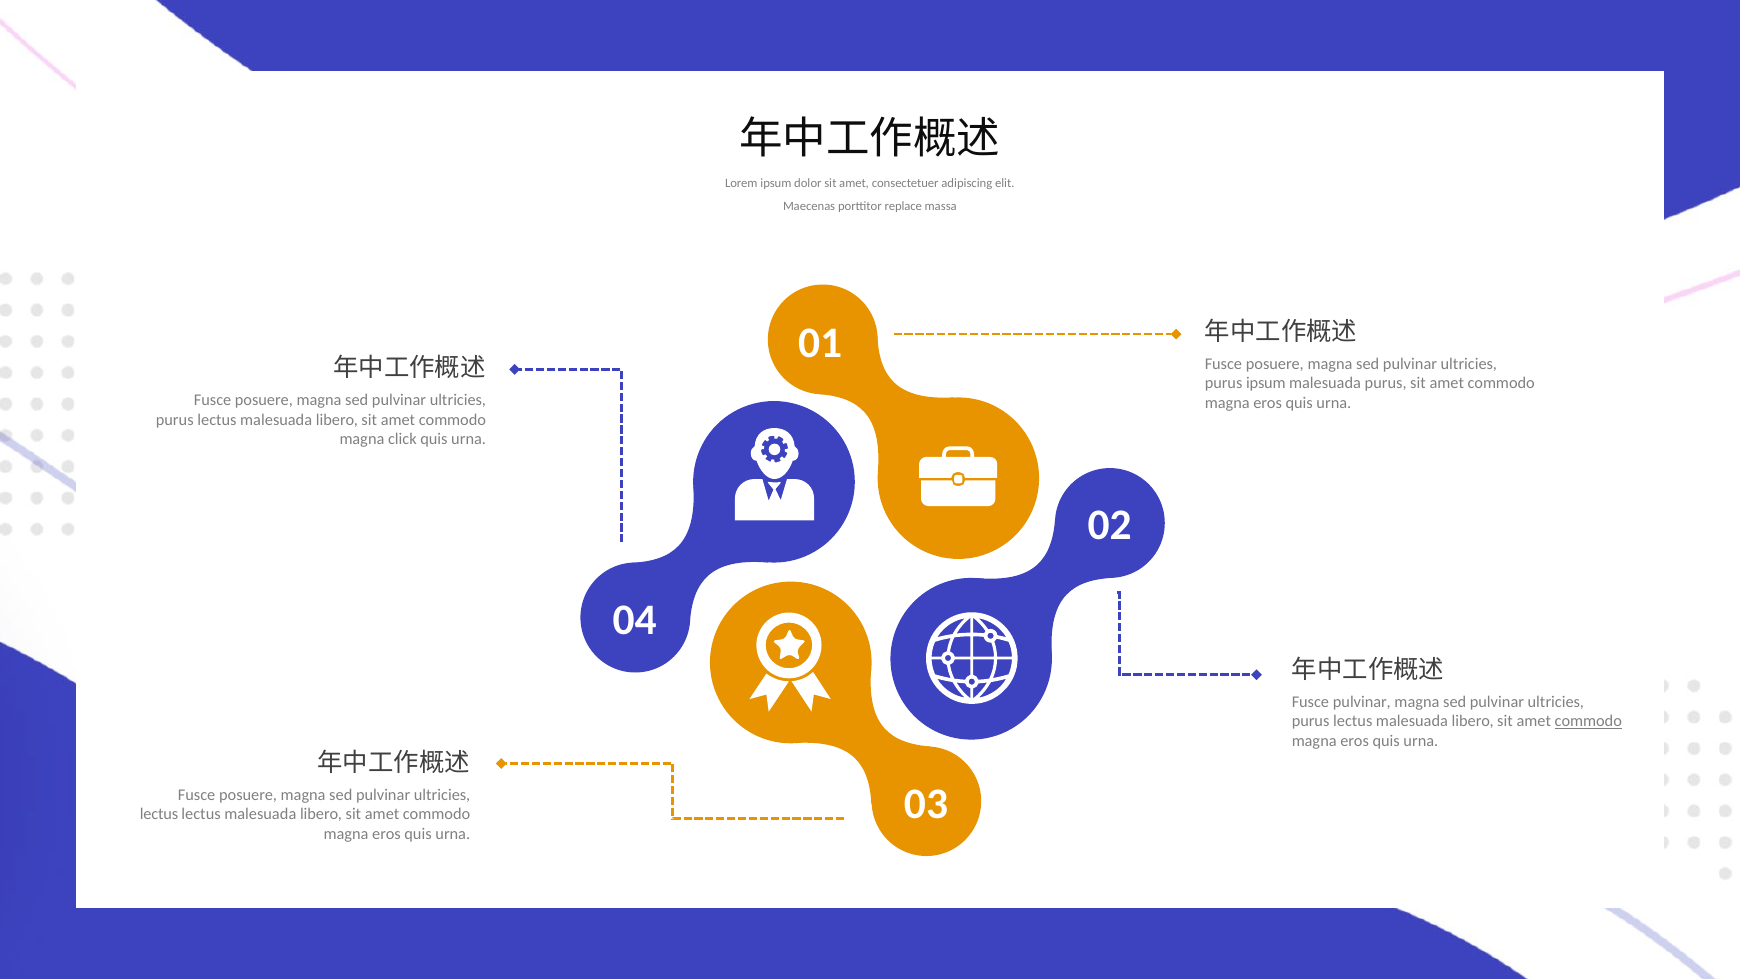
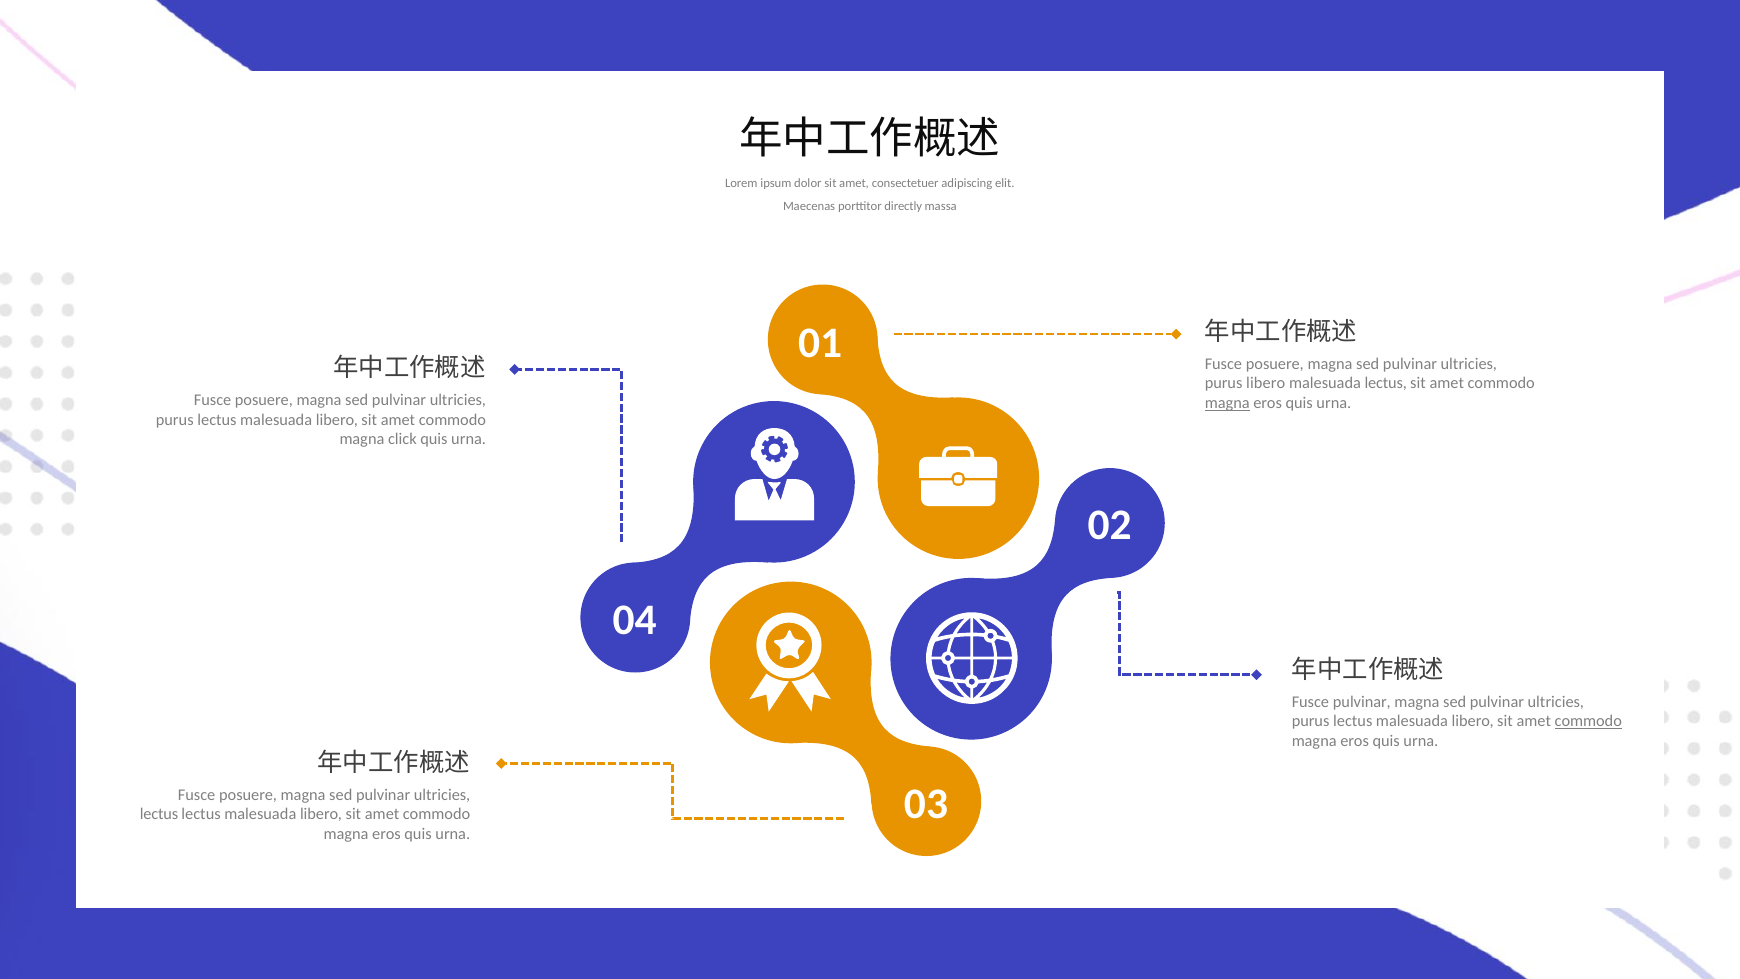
replace: replace -> directly (903, 206)
purus ipsum: ipsum -> libero (1266, 383)
malesuada purus: purus -> lectus (1386, 383)
magna underline: none -> present (1227, 403)
